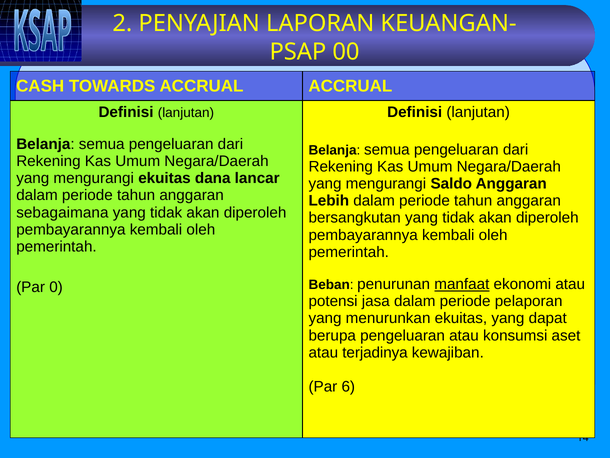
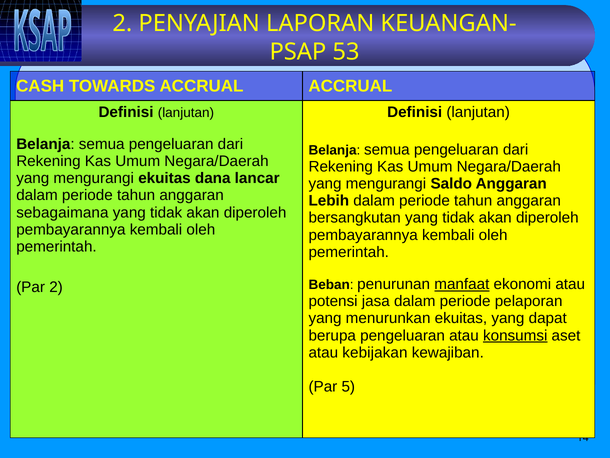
00: 00 -> 53 (346, 52)
Par 0: 0 -> 2 (56, 287)
konsumsi underline: none -> present (515, 335)
terjadinya: terjadinya -> kebijakan (375, 352)
6: 6 -> 5 (348, 386)
